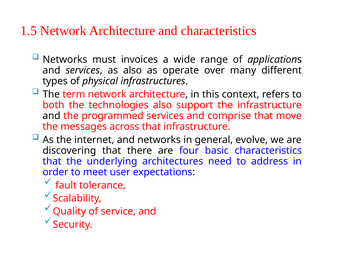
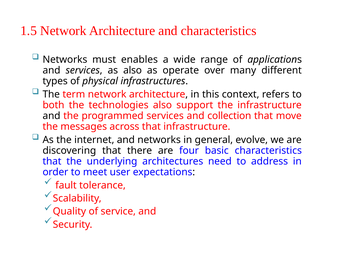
invoices: invoices -> enables (139, 59)
comprise: comprise -> collection (229, 116)
